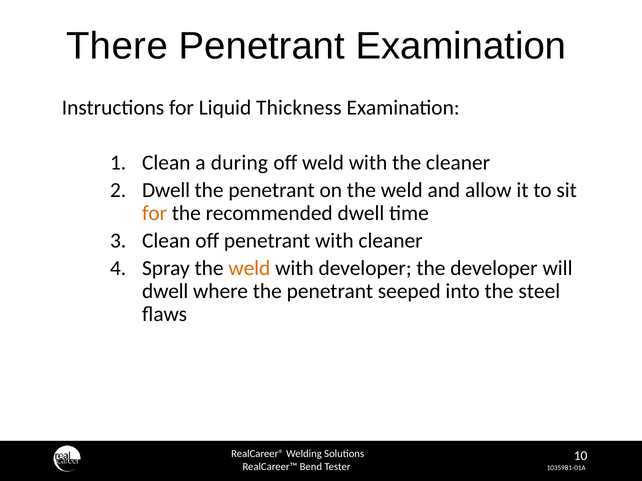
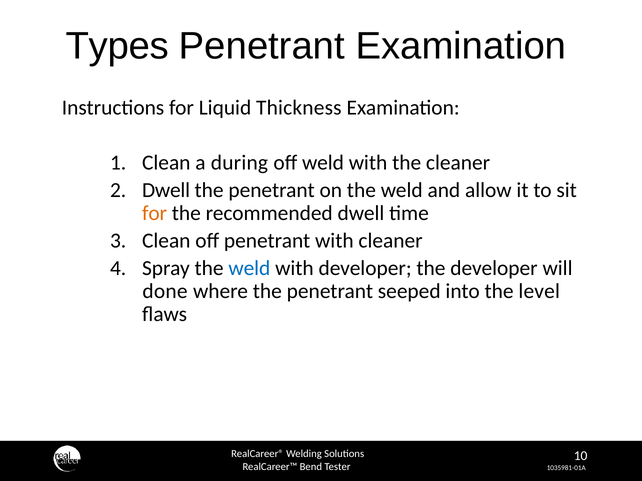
There: There -> Types (117, 46)
weld colour: orange -> blue (249, 269)
dwell: dwell -> done (165, 292)
steel: steel -> level (539, 292)
